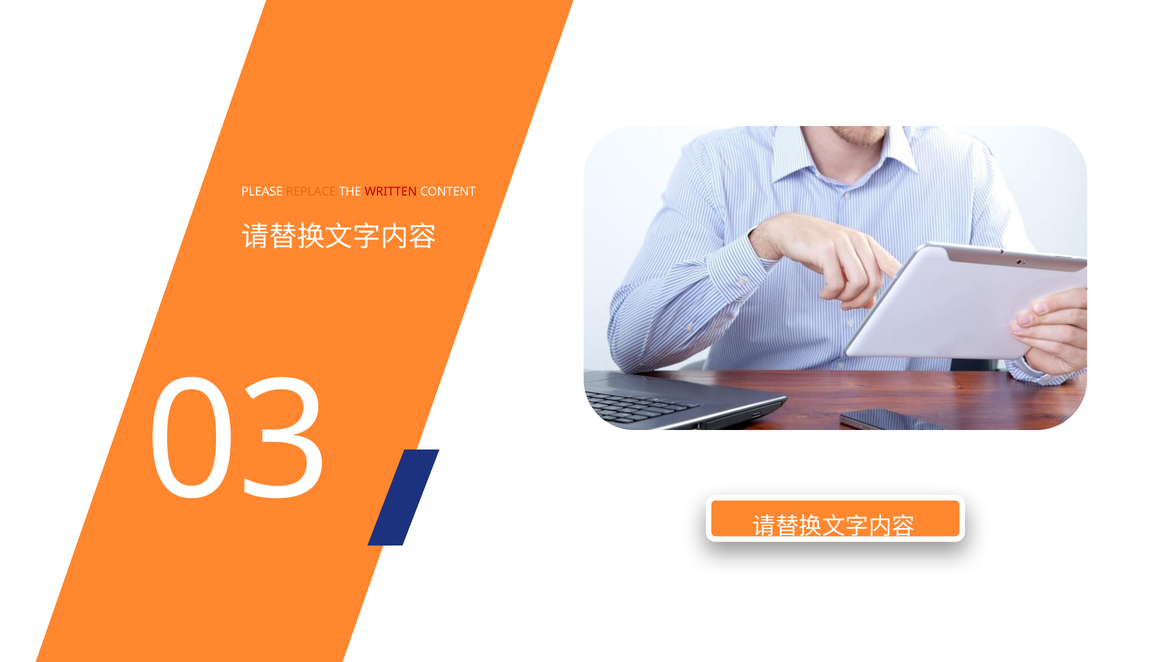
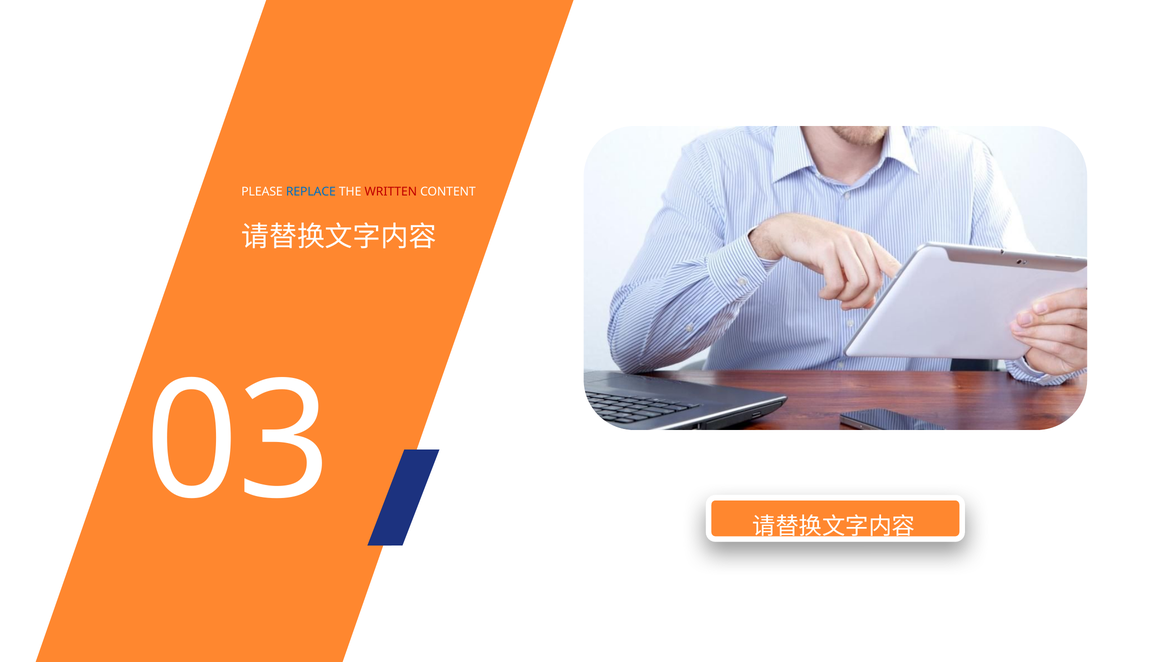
REPLACE colour: orange -> blue (311, 192)
